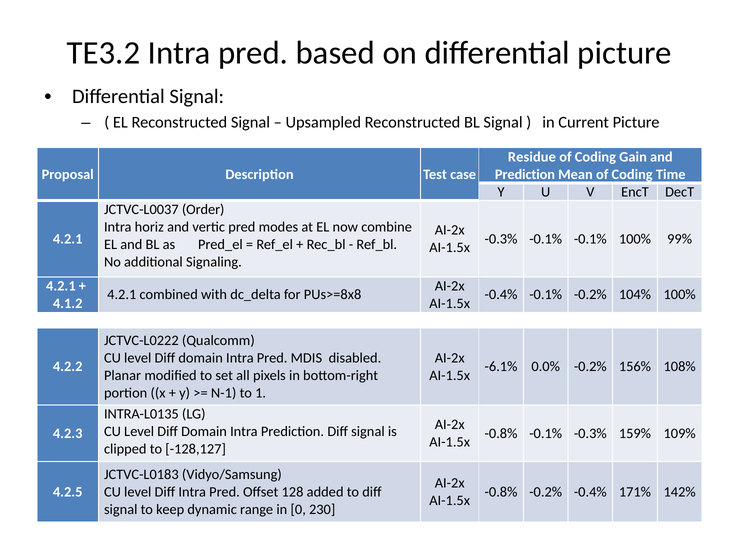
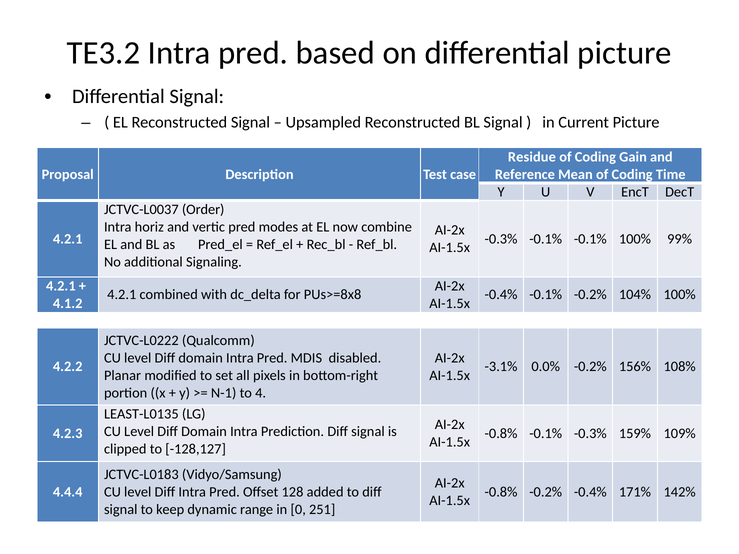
Prediction: Prediction -> Reference (525, 174)
-6.1%: -6.1% -> -3.1% (501, 367)
1: 1 -> 4 (261, 393)
INTRA-L0135: INTRA-L0135 -> LEAST-L0135 (141, 414)
4.2.5: 4.2.5 -> 4.4.4 (68, 492)
230: 230 -> 251 (322, 510)
